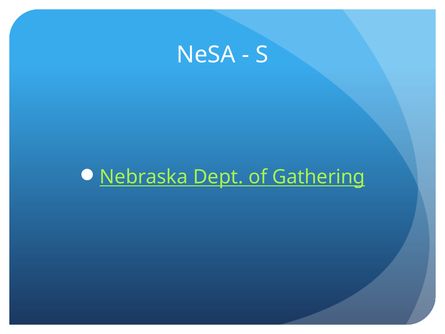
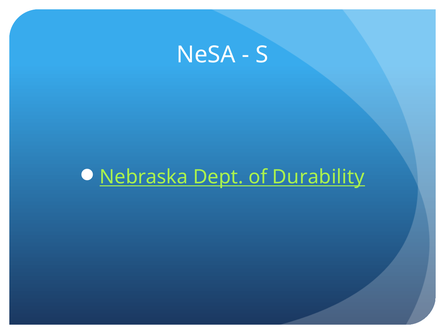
Gathering: Gathering -> Durability (318, 177)
